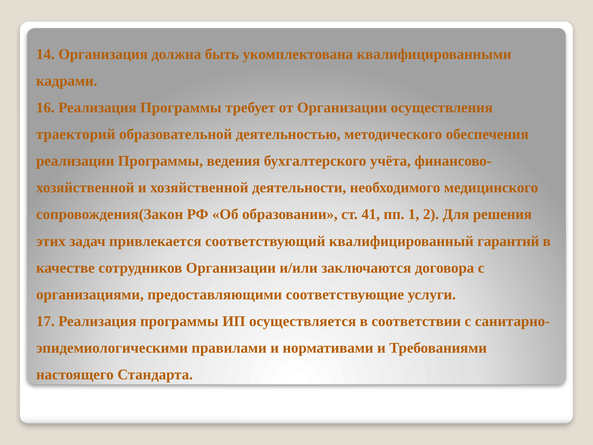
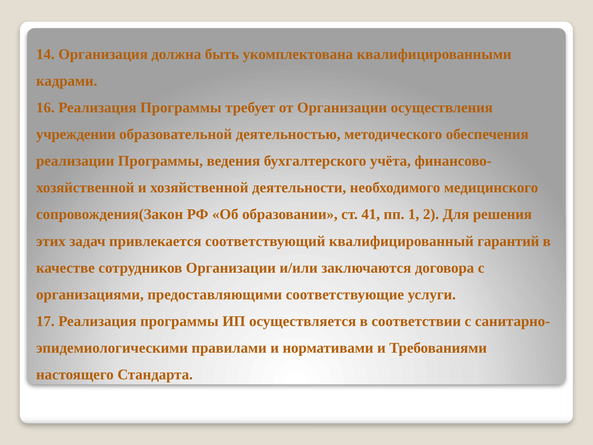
траекторий: траекторий -> учреждении (76, 134)
